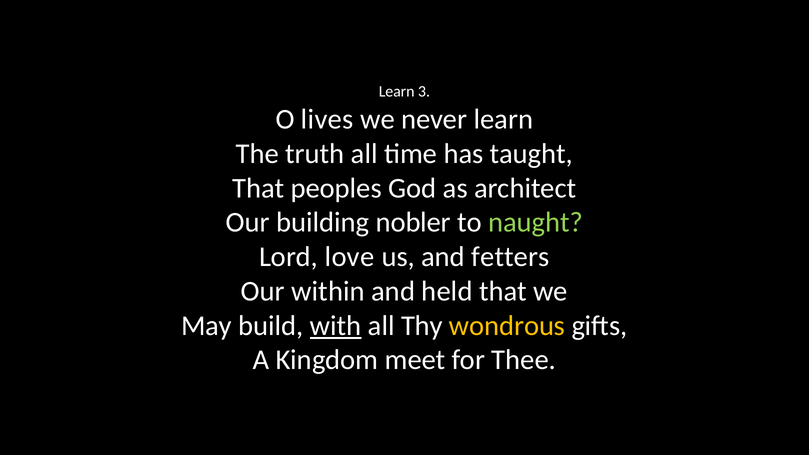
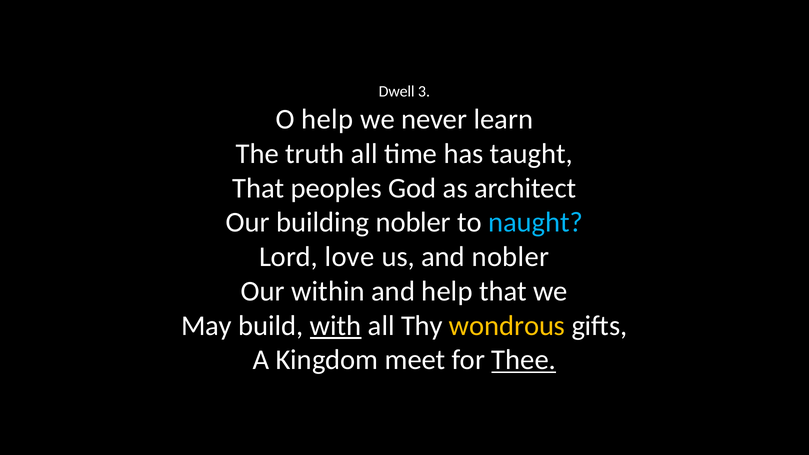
Learn: Learn -> Dwell (397, 92)
O lives: lives -> help (327, 119)
naught colour: light green -> light blue (536, 222)
and fetters: fetters -> nobler (510, 257)
and held: held -> help (447, 291)
Thee underline: none -> present (524, 360)
